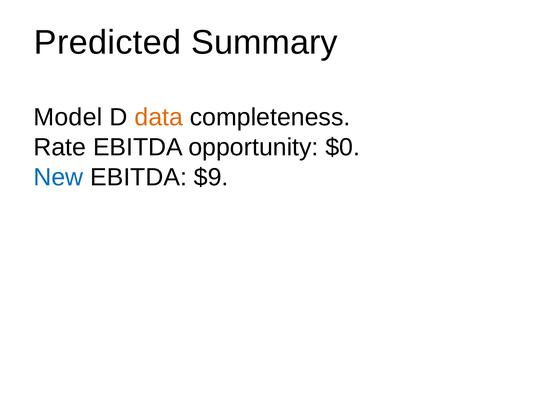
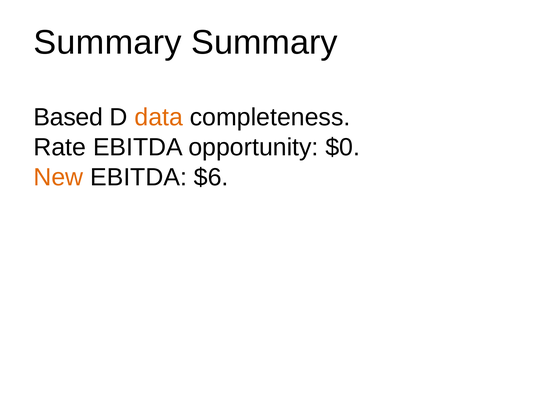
Predicted: Predicted -> Summary (108, 43)
Model: Model -> Based (68, 117)
New colour: blue -> orange (58, 177)
$9: $9 -> $6 (211, 177)
